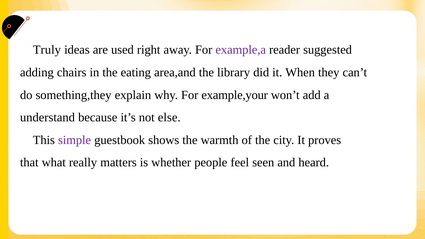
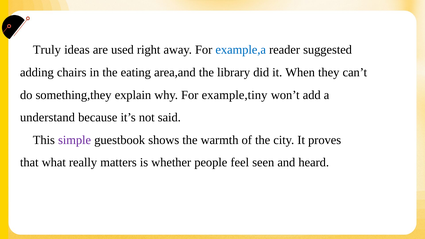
example,a colour: purple -> blue (241, 50)
example,your: example,your -> example,tiny (235, 95)
else: else -> said (169, 118)
